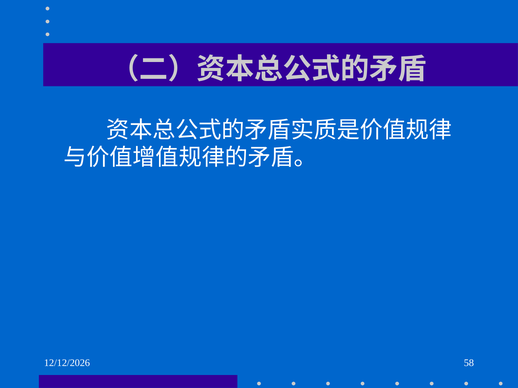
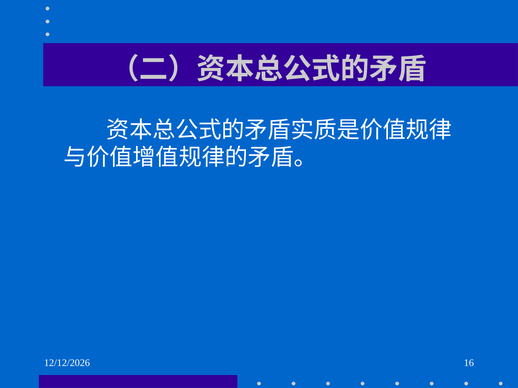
58: 58 -> 16 (469, 363)
